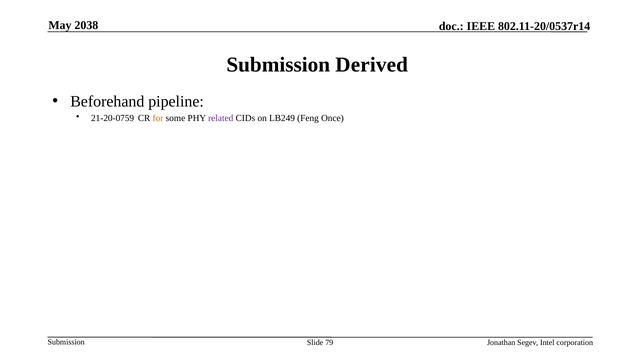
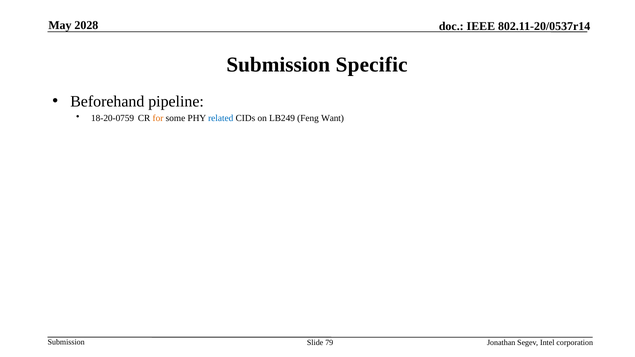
2038: 2038 -> 2028 (86, 25)
Derived: Derived -> Specific (372, 65)
21-20-0759: 21-20-0759 -> 18-20-0759 (113, 118)
related colour: purple -> blue (221, 118)
Once: Once -> Want (333, 118)
